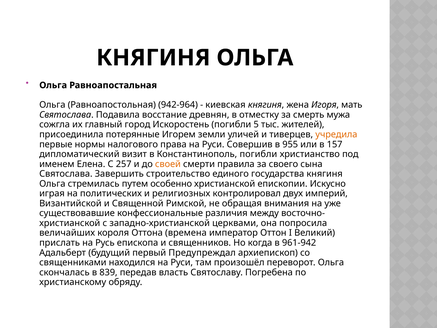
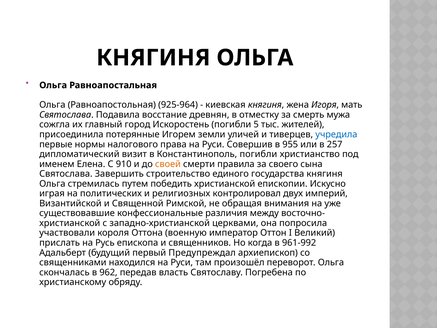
942-964: 942-964 -> 925-964 (178, 105)
учредила colour: orange -> blue (336, 134)
157: 157 -> 257 (335, 144)
257: 257 -> 910 (124, 164)
особенно: особенно -> победить (171, 184)
величайших: величайших -> участвовали (67, 233)
времена: времена -> военную (186, 233)
961-942: 961-942 -> 961-992 (299, 243)
839: 839 -> 962 (108, 272)
